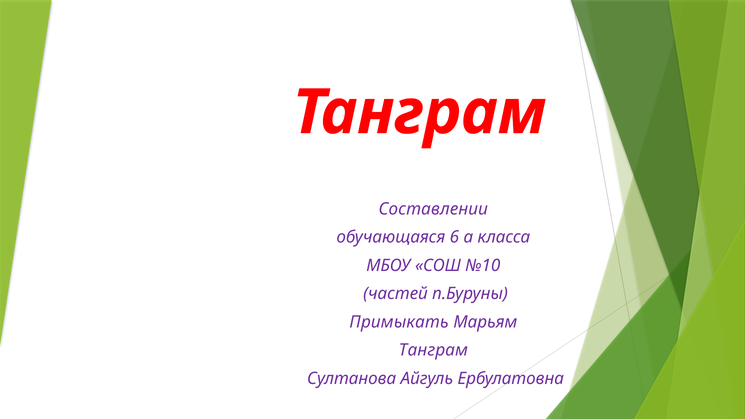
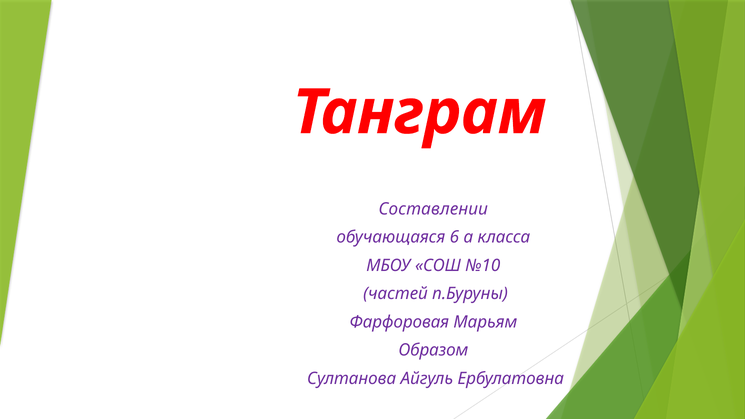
Примыкать: Примыкать -> Фарфоровая (399, 322)
Танграм: Танграм -> Образом (433, 350)
